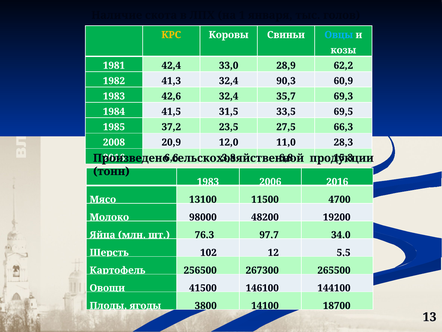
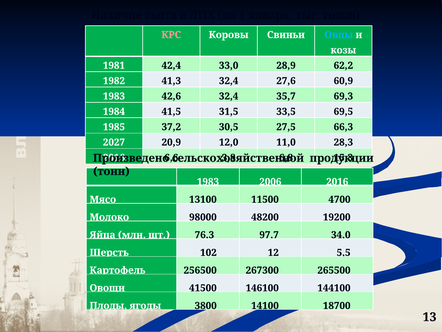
КРС colour: yellow -> pink (171, 35)
90,3: 90,3 -> 27,6 (286, 81)
23,5: 23,5 -> 30,5 (229, 127)
2008: 2008 -> 2027 (114, 142)
